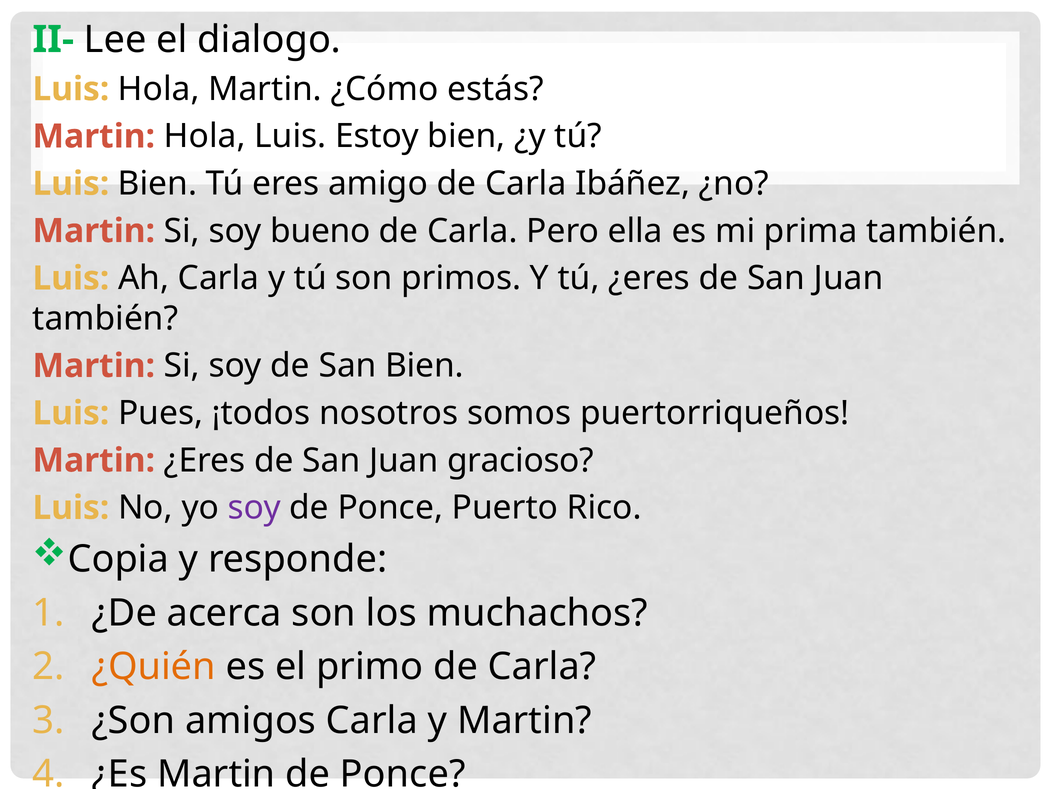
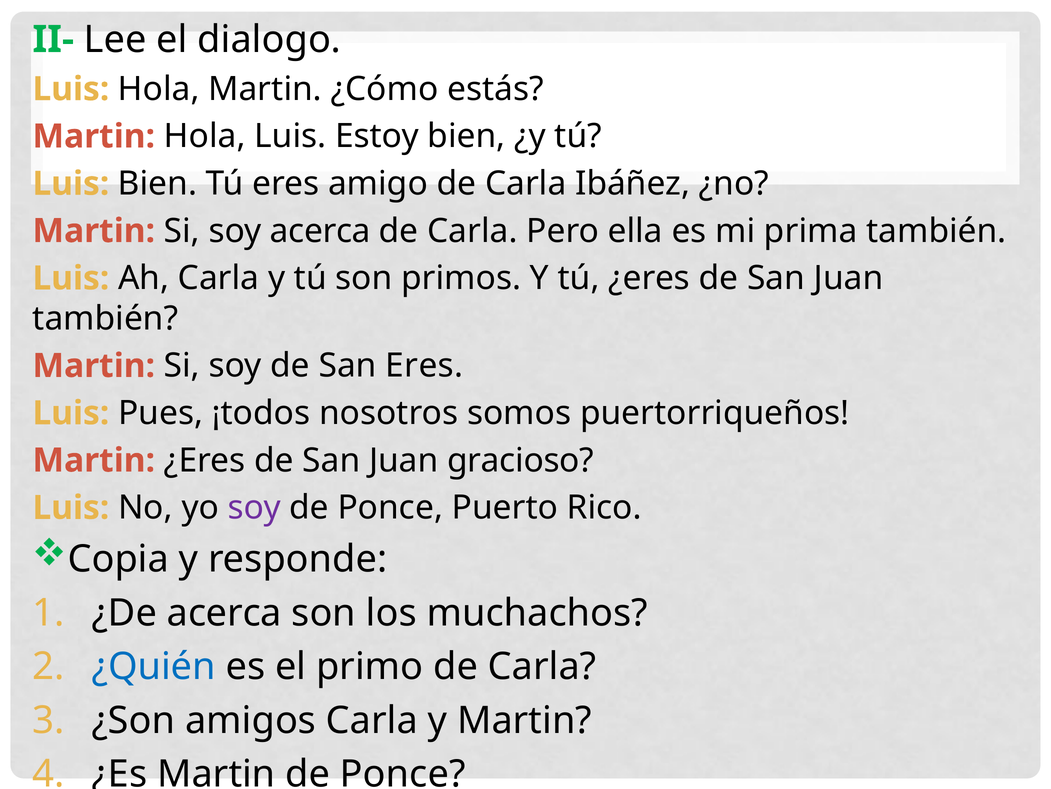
soy bueno: bueno -> acerca (320, 231)
San Bien: Bien -> Eres (424, 366)
¿Quién colour: orange -> blue (154, 666)
